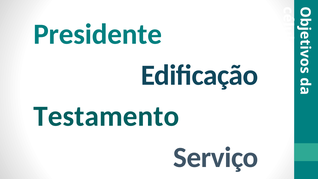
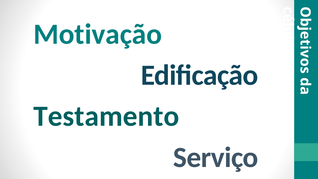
Presidente: Presidente -> Motivação (98, 34)
